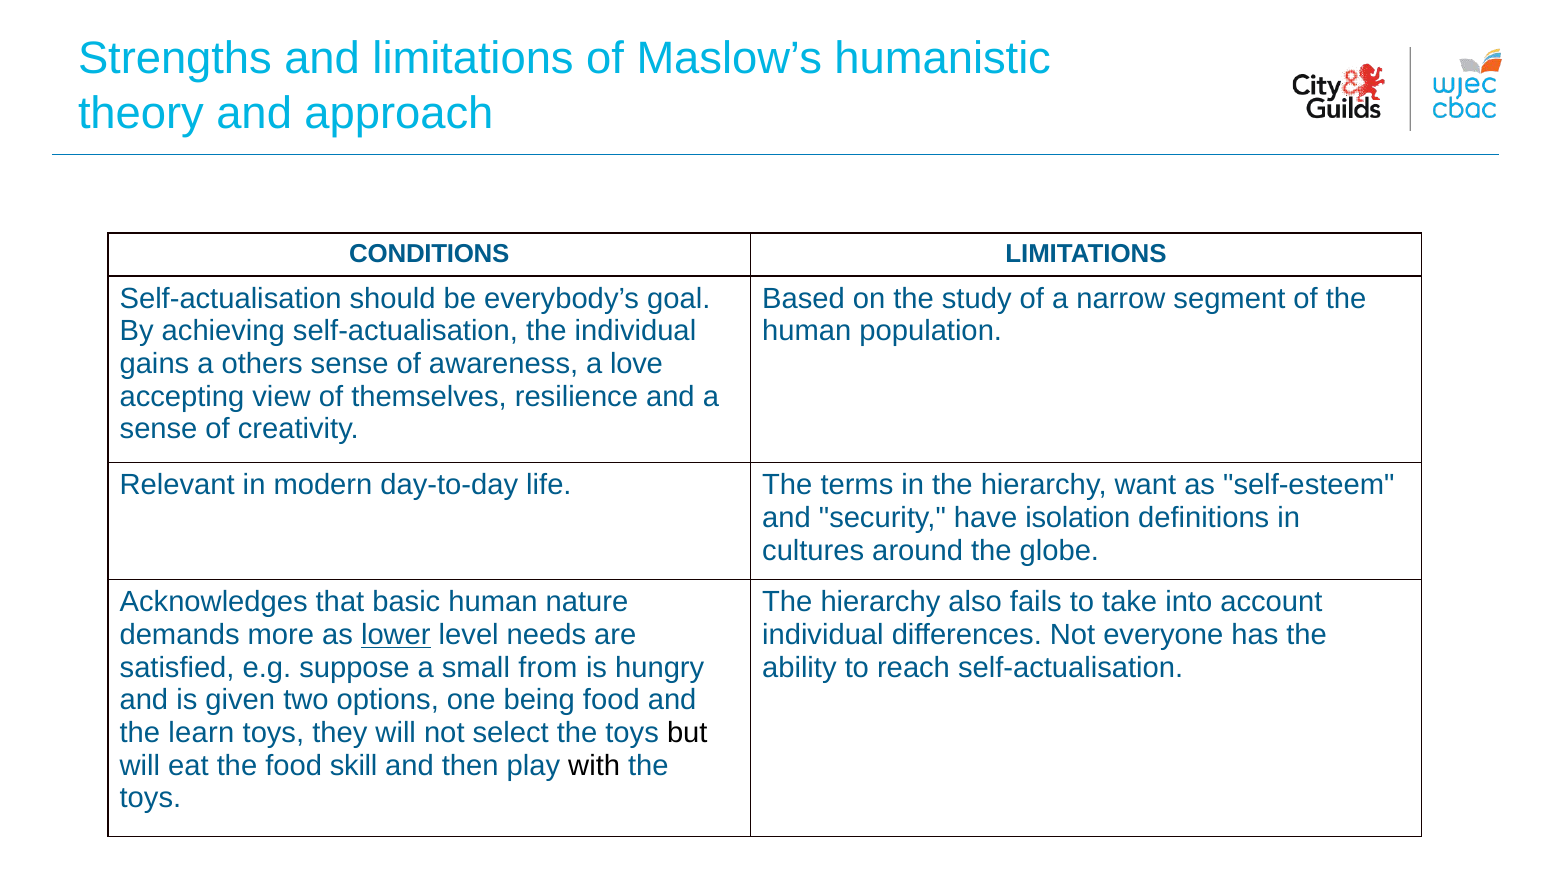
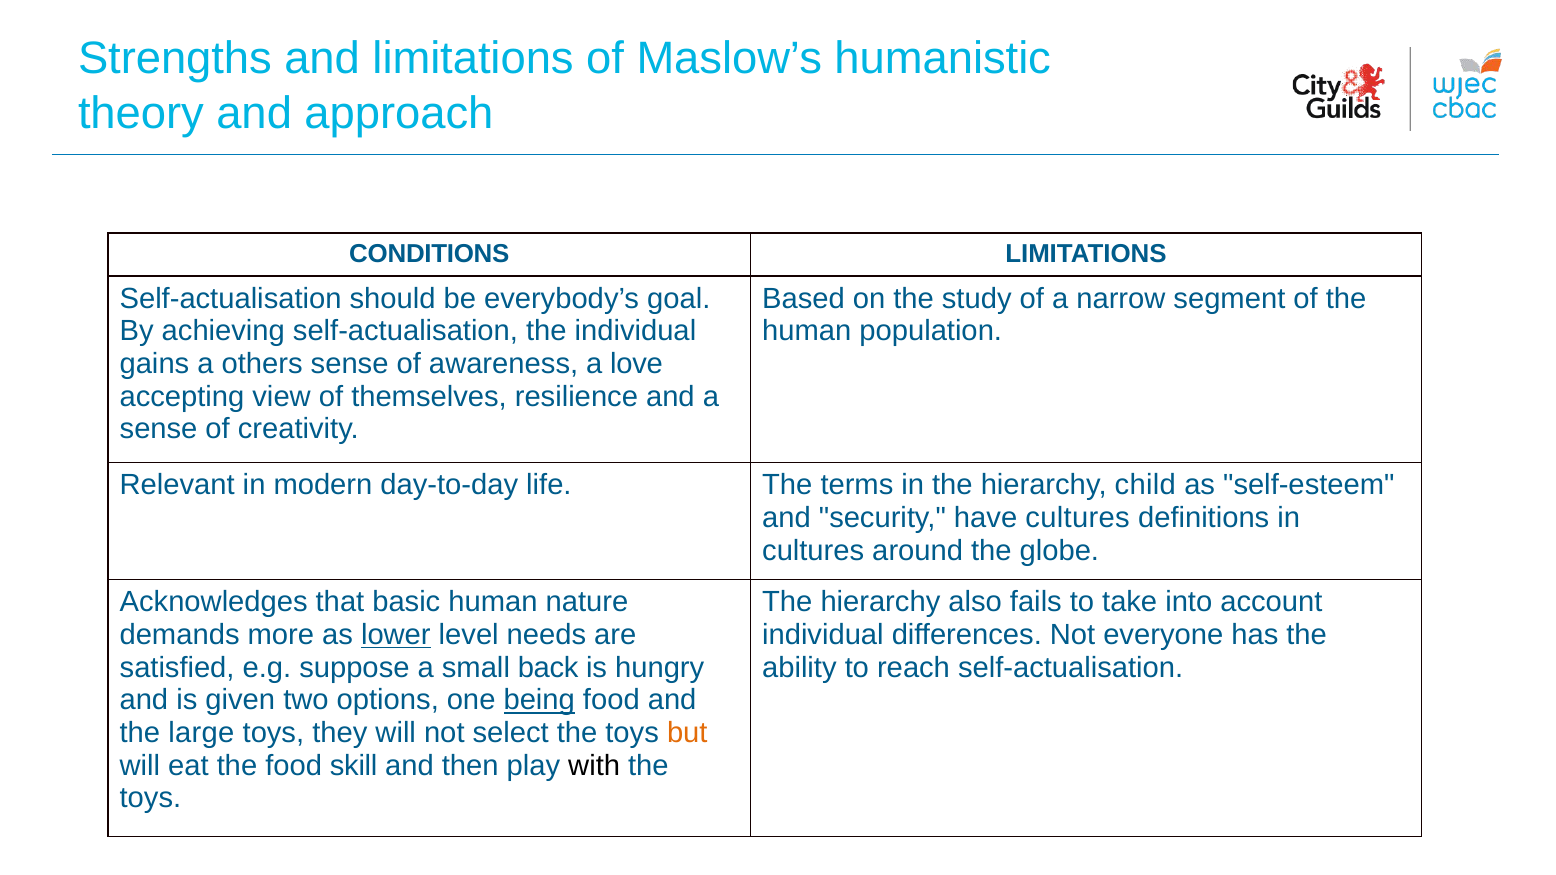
want: want -> child (1145, 485)
have isolation: isolation -> cultures (1078, 518)
from: from -> back (548, 668)
being underline: none -> present (539, 701)
learn: learn -> large (201, 733)
but colour: black -> orange (687, 733)
